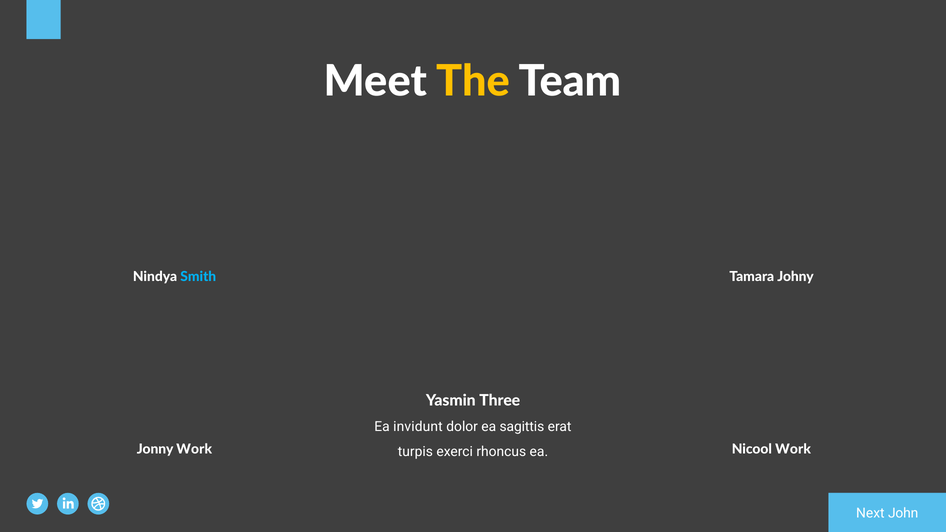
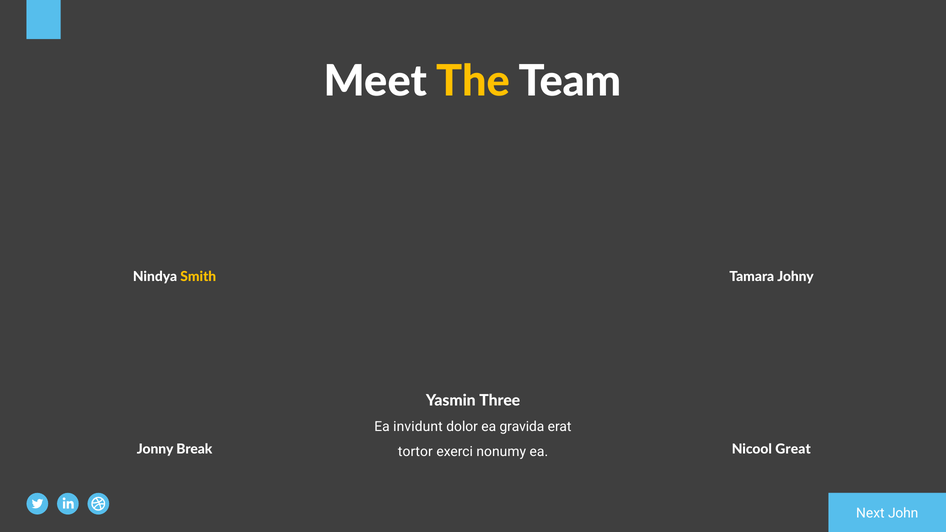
Smith colour: light blue -> yellow (198, 277)
sagittis: sagittis -> gravida (522, 427)
Jonny Work: Work -> Break (194, 449)
Nicool Work: Work -> Great (793, 449)
turpis: turpis -> tortor (415, 452)
rhoncus: rhoncus -> nonumy (501, 452)
